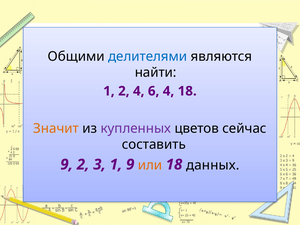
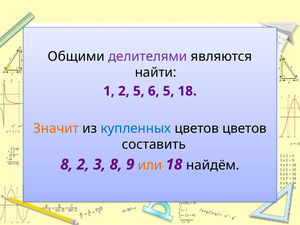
делителями colour: blue -> purple (148, 56)
2 4: 4 -> 5 (139, 91)
6 4: 4 -> 5 (168, 91)
купленных colour: purple -> blue (136, 128)
цветов сейчас: сейчас -> цветов (245, 128)
9: 9 -> 8 (67, 165)
3 1: 1 -> 8 (116, 165)
данных: данных -> найдём (213, 165)
